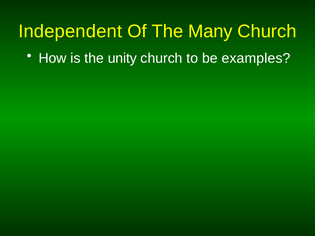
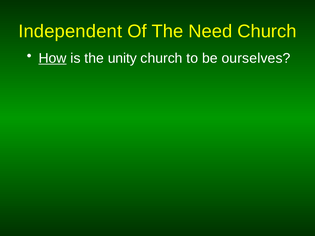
Many: Many -> Need (210, 31)
How underline: none -> present (53, 58)
examples: examples -> ourselves (256, 58)
